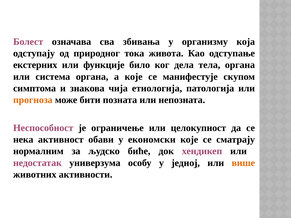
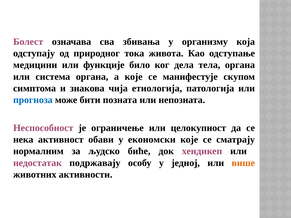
екстерних: екстерних -> медицини (35, 65)
прогноза colour: orange -> blue (33, 100)
универзума: универзума -> подржавају (95, 163)
